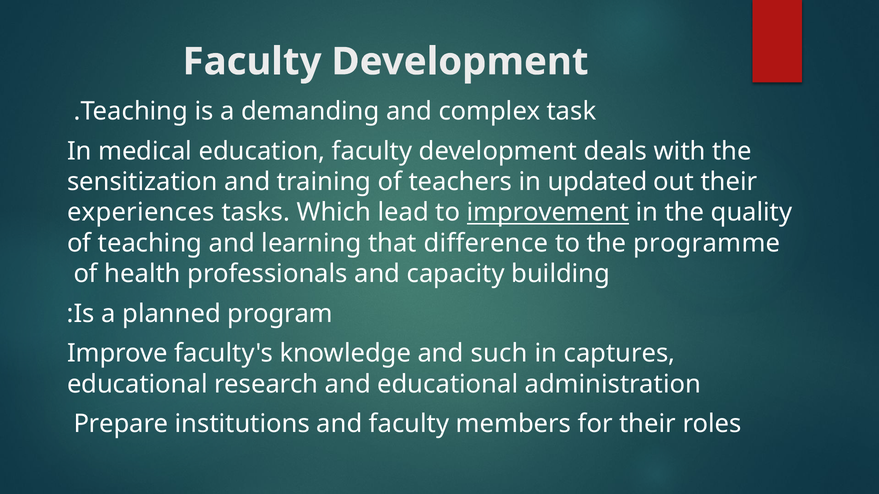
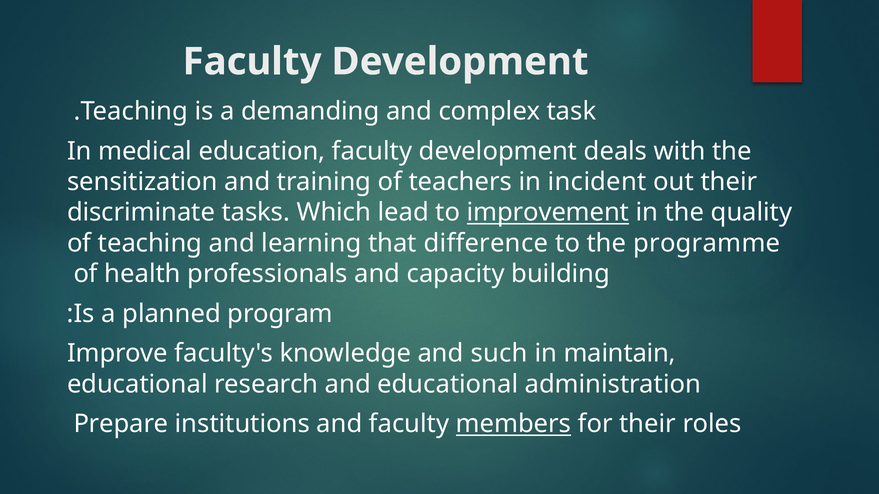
updated: updated -> incident (597, 182)
experiences: experiences -> discriminate (141, 213)
captures: captures -> maintain (620, 354)
members underline: none -> present (513, 424)
